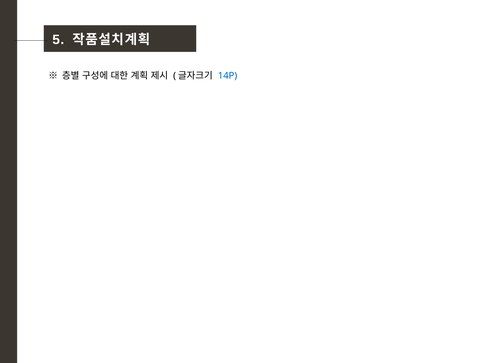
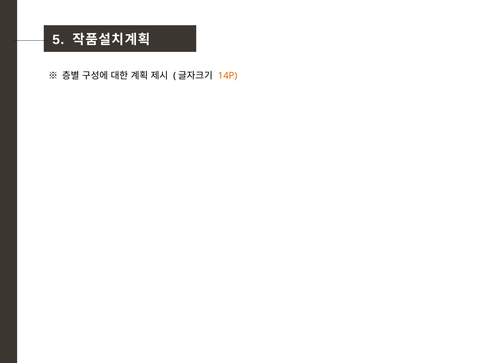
14P colour: blue -> orange (228, 76)
